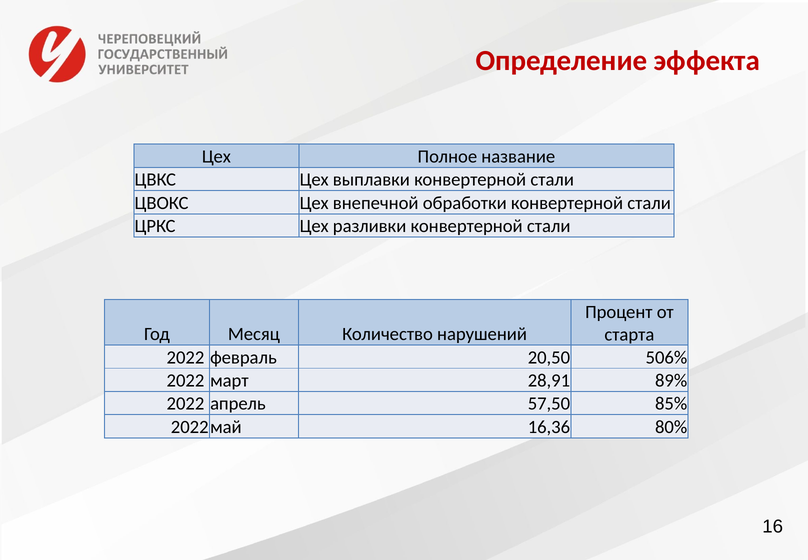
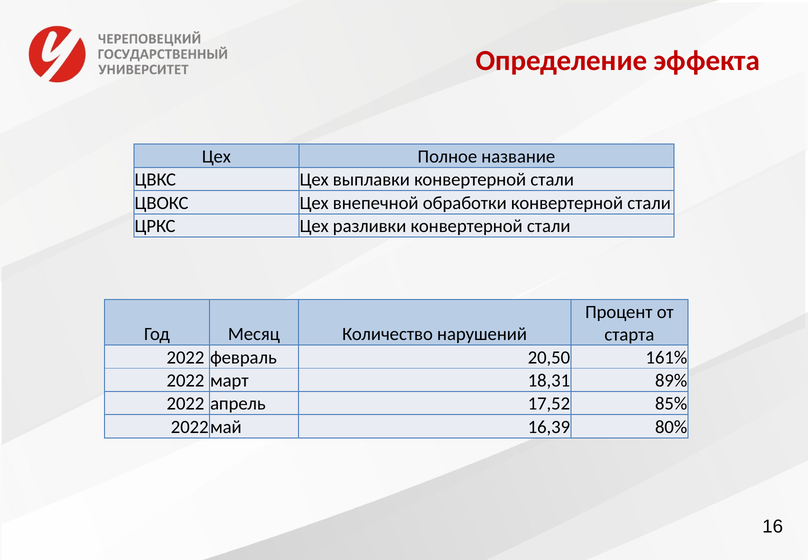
506%: 506% -> 161% (666, 357)
28,91: 28,91 -> 18,31 (549, 380)
57,50: 57,50 -> 17,52 (549, 403)
16,36: 16,36 -> 16,39 (549, 427)
